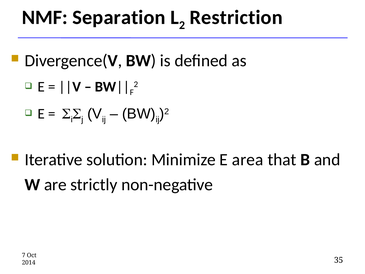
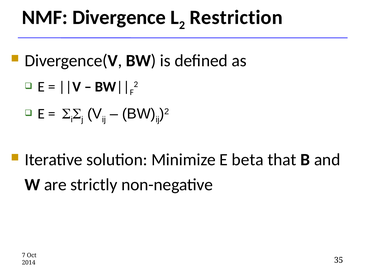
Separation: Separation -> Divergence (119, 17)
area: area -> beta (248, 160)
